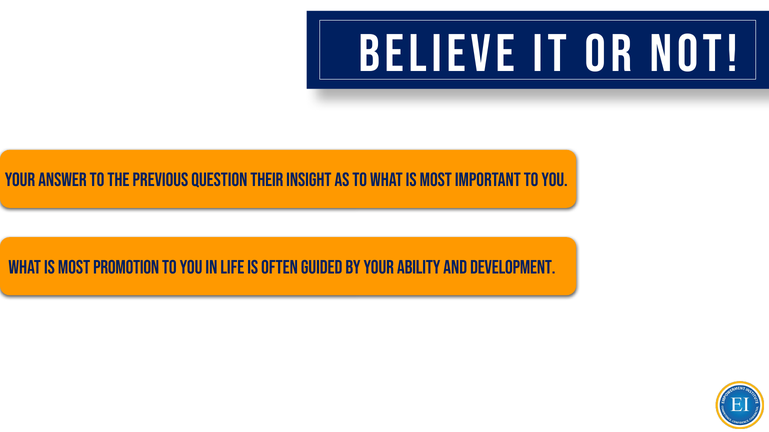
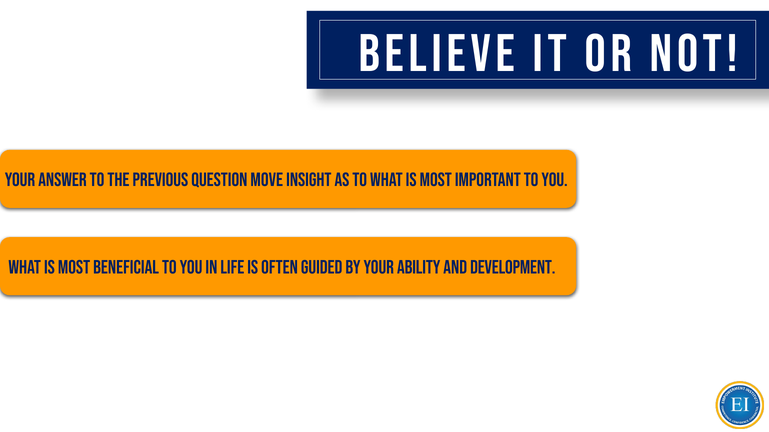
their: their -> move (267, 180)
promotion: promotion -> beneficial (126, 268)
